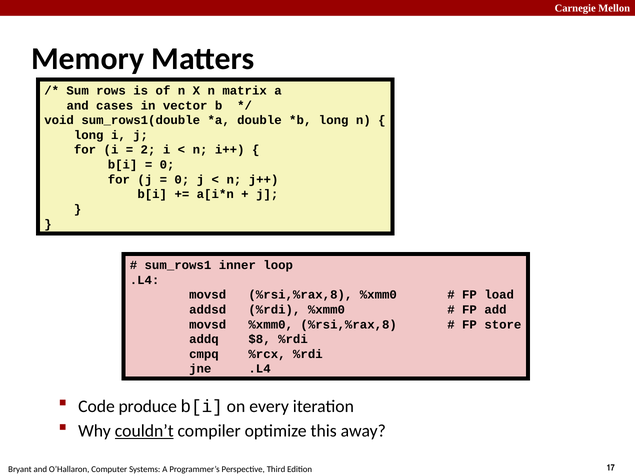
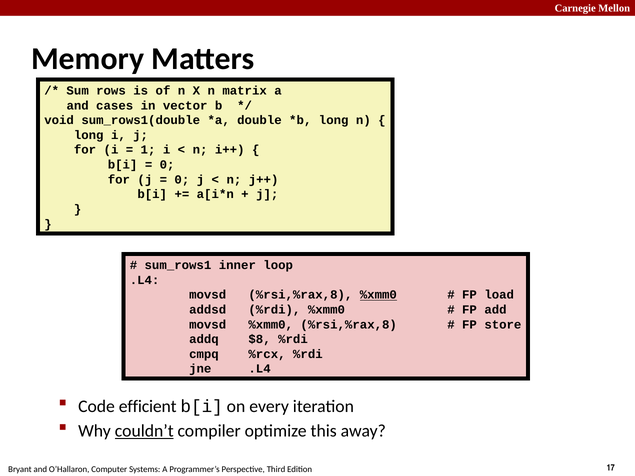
2: 2 -> 1 (148, 150)
%xmm0 underline: none -> present (378, 295)
produce: produce -> efficient (148, 407)
